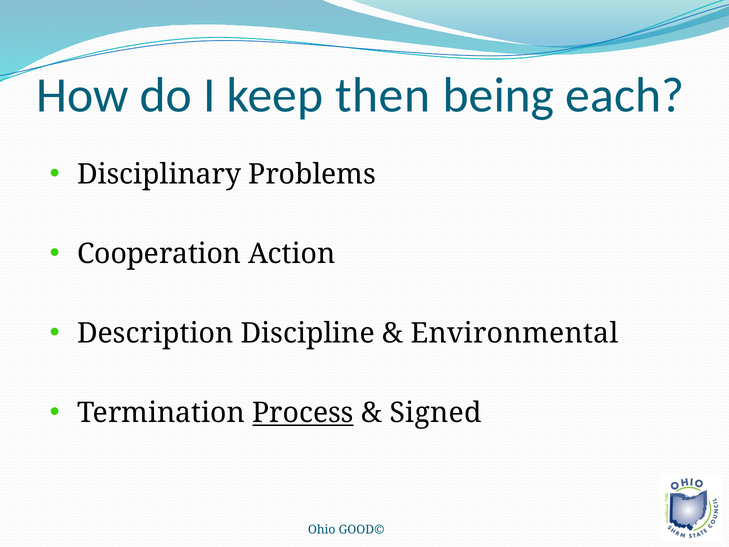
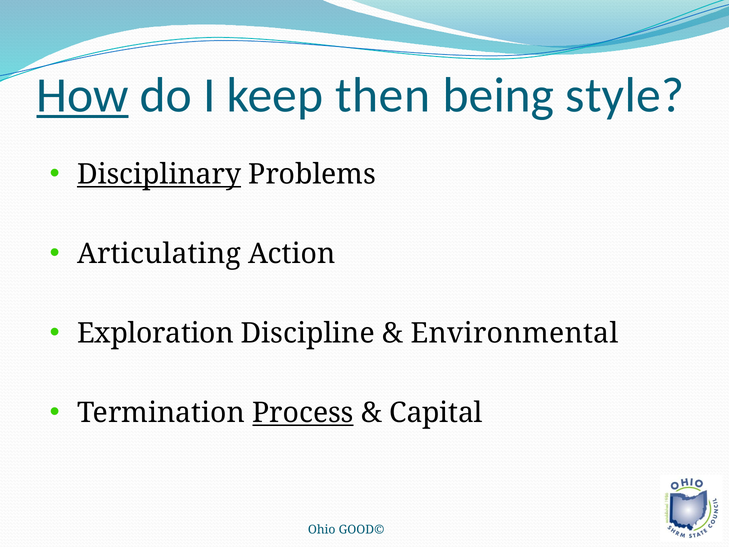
How underline: none -> present (83, 95)
each: each -> style (625, 95)
Disciplinary underline: none -> present (159, 174)
Cooperation: Cooperation -> Articulating (159, 254)
Description: Description -> Exploration (155, 333)
Signed: Signed -> Capital (436, 413)
